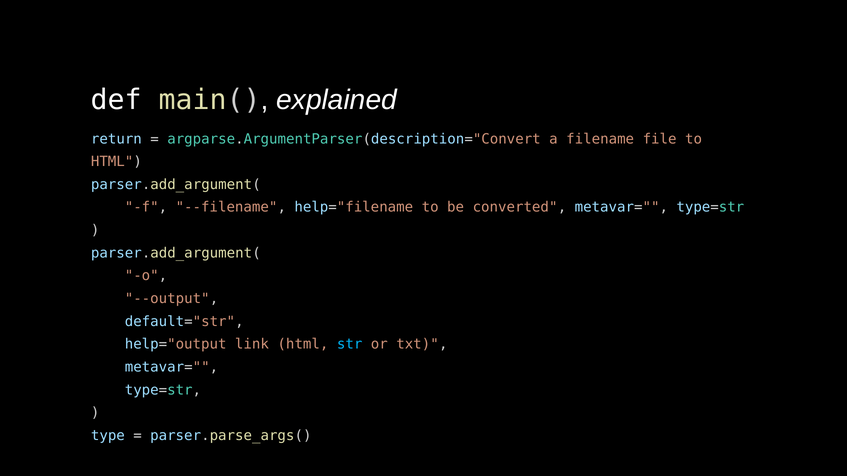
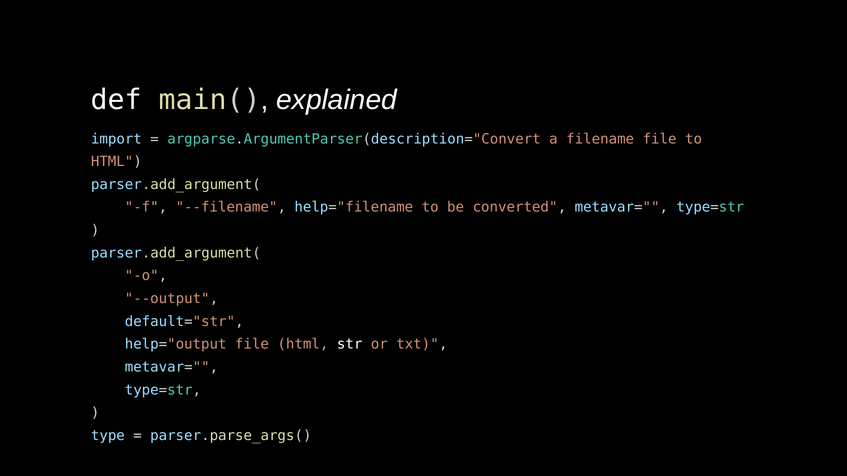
return: return -> import (116, 139)
help="output link: link -> file (252, 345)
str colour: light blue -> white (350, 345)
